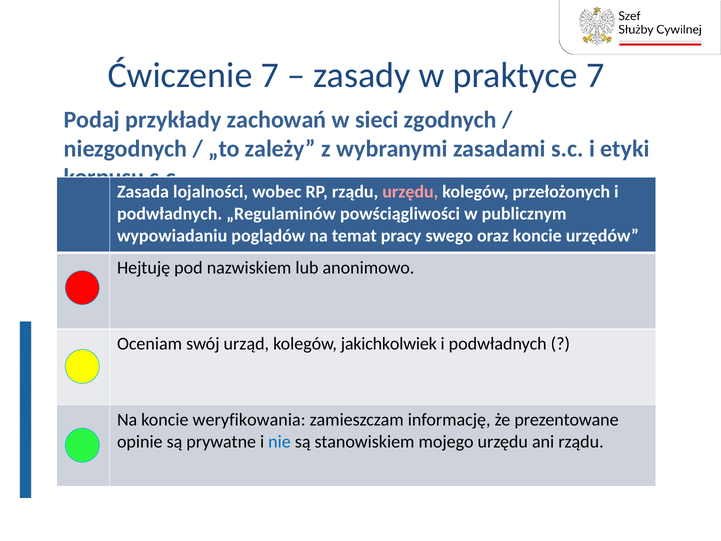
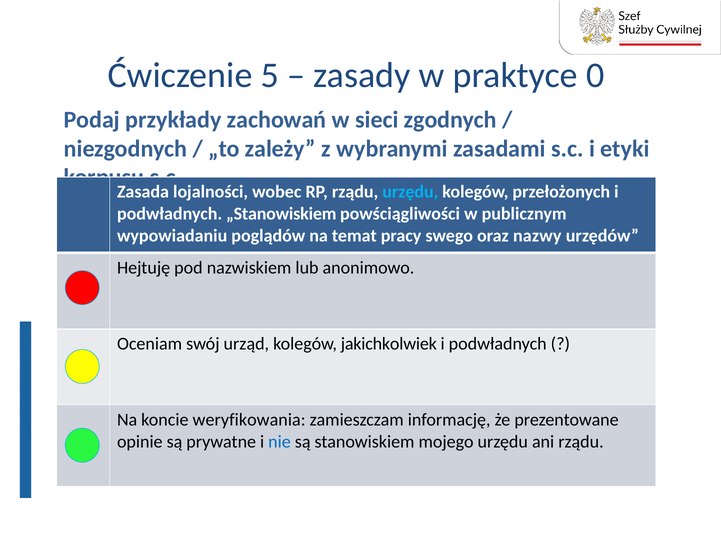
Ćwiczenie 7: 7 -> 5 (270, 75)
praktyce 7: 7 -> 0 (595, 75)
urzędu colour: pink -> light blue (410, 192)
„Regulaminów: „Regulaminów -> „Stanowiskiem (281, 214)
oraz koncie: koncie -> nazwy (537, 236)
